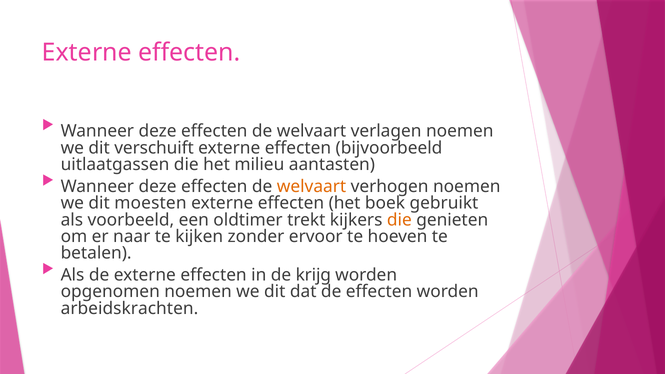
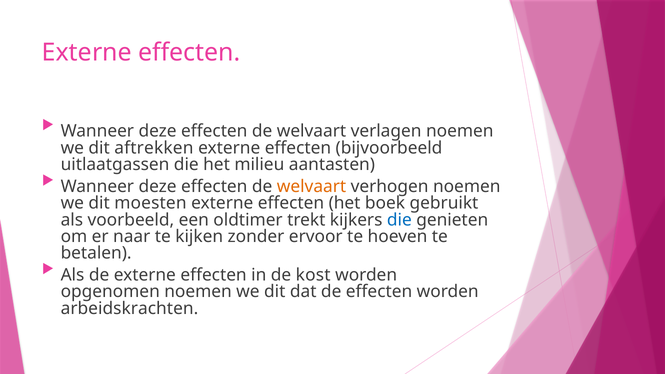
verschuift: verschuift -> aftrekken (154, 148)
die colour: orange -> blue (399, 220)
krijg: krijg -> kost (313, 275)
